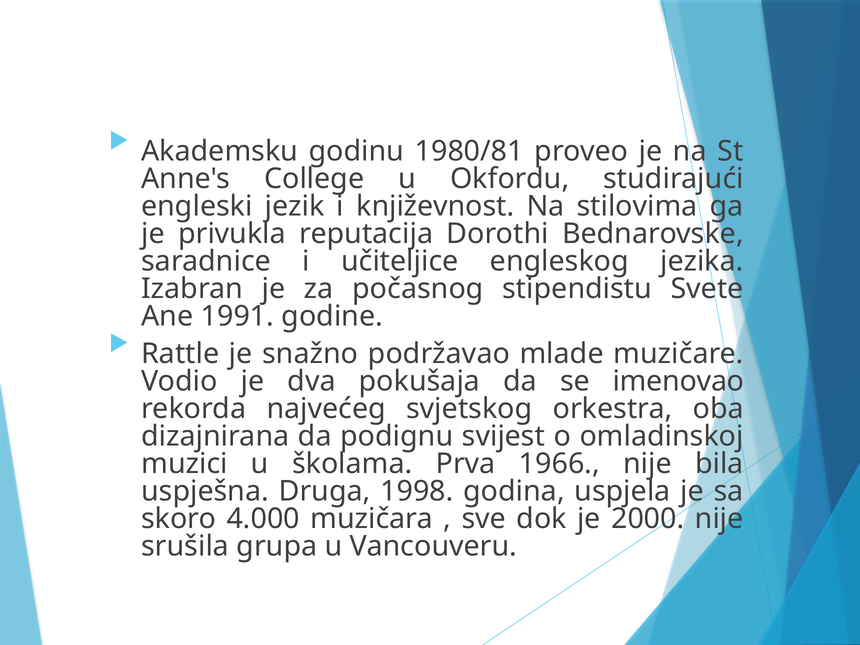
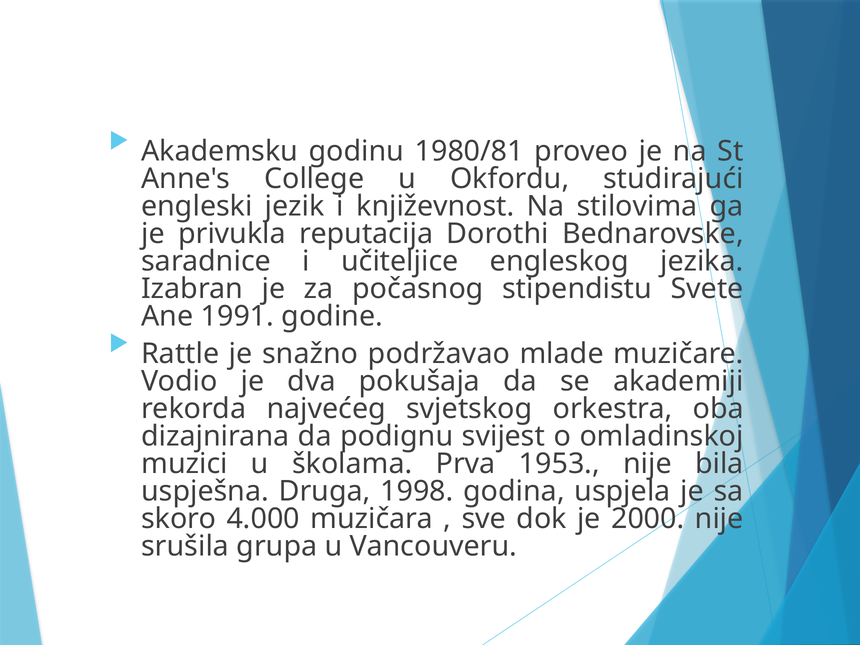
imenovao: imenovao -> akademiji (678, 381)
1966: 1966 -> 1953 (559, 464)
